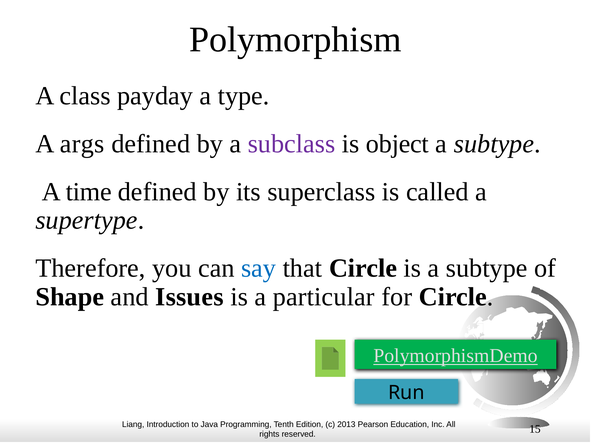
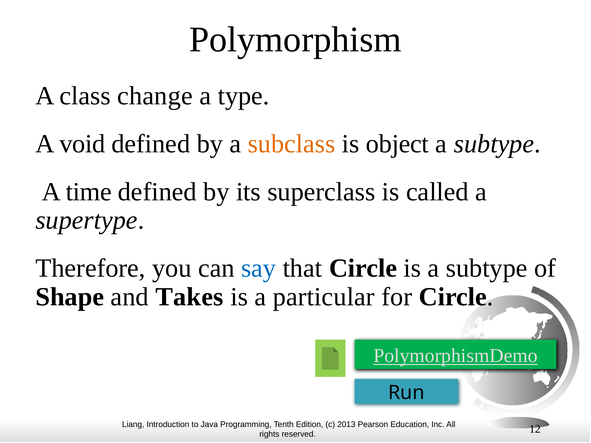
payday: payday -> change (155, 96)
args: args -> void (82, 144)
subclass colour: purple -> orange (292, 144)
Issues: Issues -> Takes (189, 297)
15: 15 -> 12 (535, 429)
